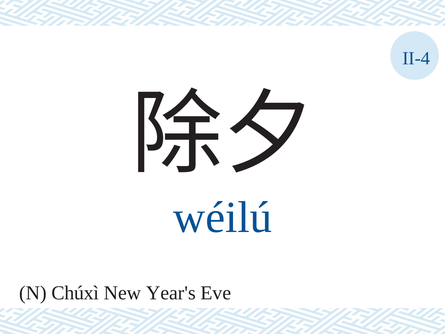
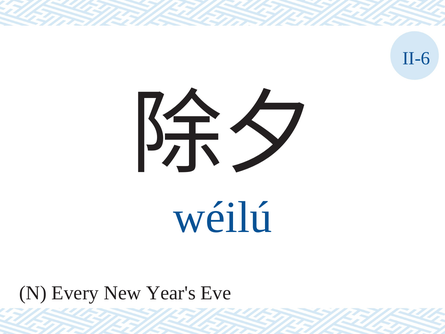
II-4: II-4 -> II-6 (416, 58)
Chúxì: Chúxì -> Every (75, 293)
